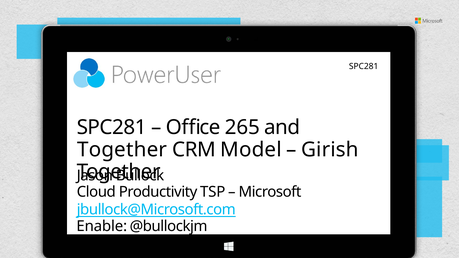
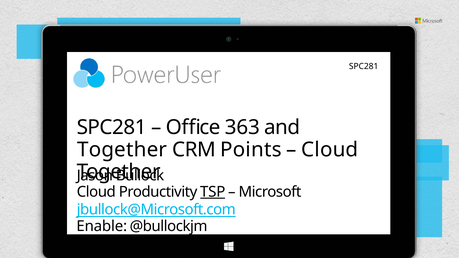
265: 265 -> 363 (242, 127)
Model: Model -> Points (251, 150)
Girish: Girish -> Cloud (330, 150)
TSP underline: none -> present (213, 192)
